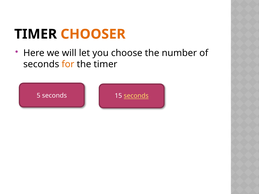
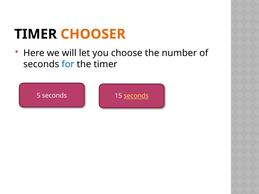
for colour: orange -> blue (68, 64)
